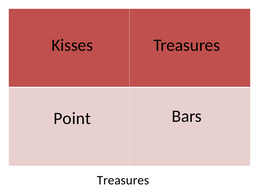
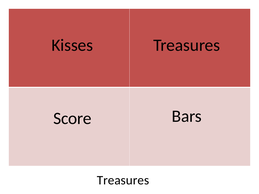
Point: Point -> Score (72, 119)
